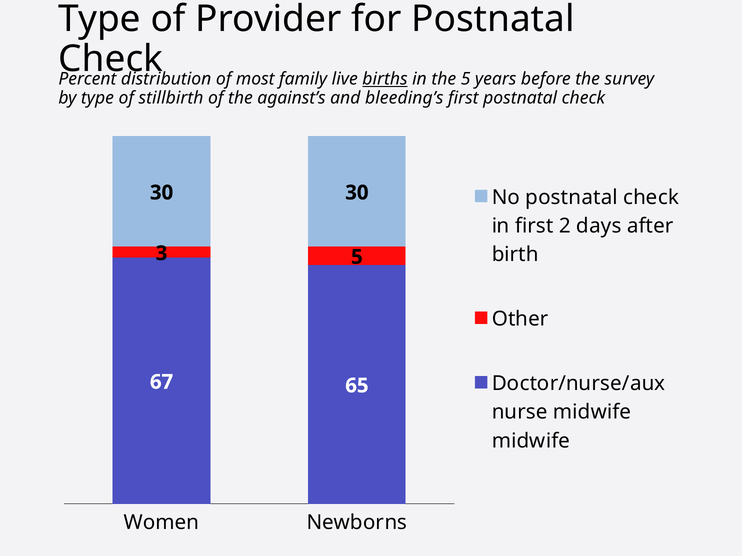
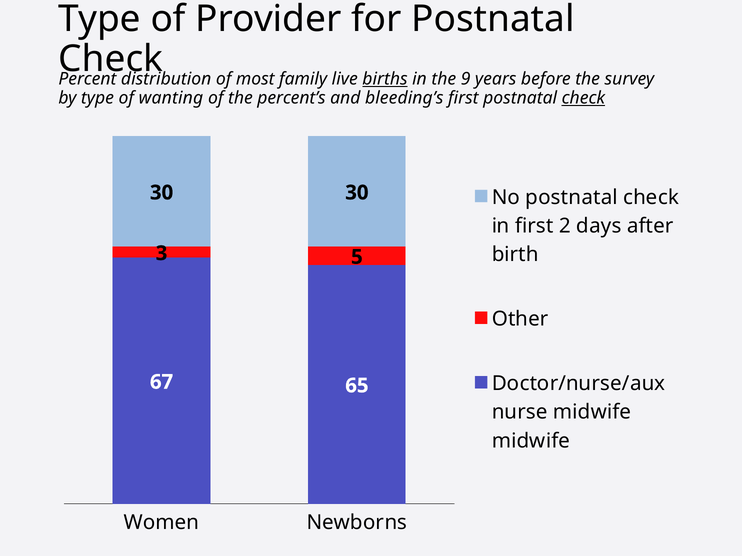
the 5: 5 -> 9 (466, 79)
stillbirth: stillbirth -> wanting (171, 98)
against’s: against’s -> percent’s (292, 98)
check underline: none -> present (583, 98)
